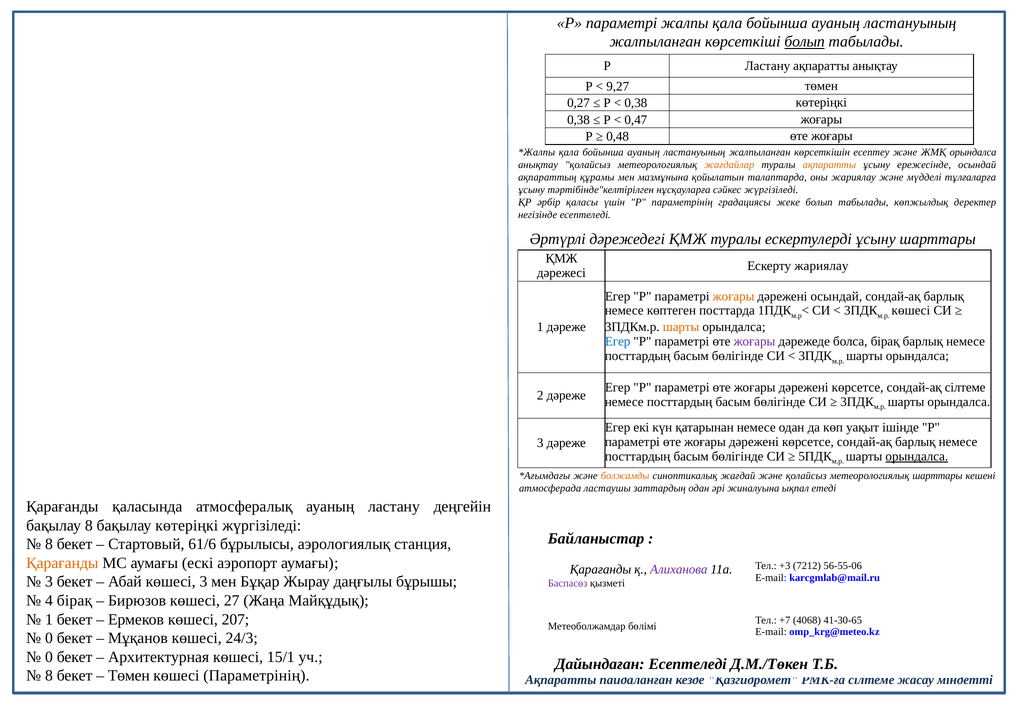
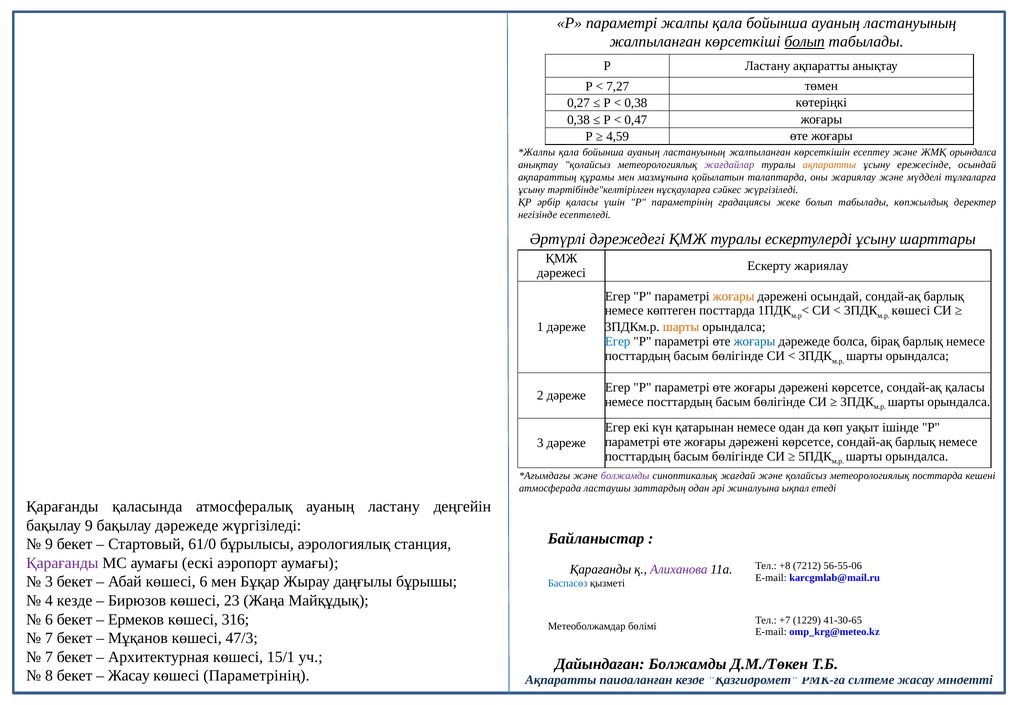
9,27: 9,27 -> 7,27 (618, 86)
0,48: 0,48 -> 4,59 (618, 137)
жағдайлар colour: orange -> purple (729, 165)
жоғары colour: purple -> blue (754, 341)
сондай-ақ сілтеме: сілтеме -> қаласы (965, 387)
орындалса underline: present -> none (917, 456)
болжамды colour: orange -> purple (625, 476)
метеорологиялық шарттары: шарттары -> посттарда (937, 476)
бақылау 8: 8 -> 9 (89, 525)
бақылау көтеріңкі: көтеріңкі -> дәрежеде (187, 525)
8: 8 -> 9 (49, 544)
61/6: 61/6 -> 61/0 (202, 544)
Қарағанды colour: orange -> purple (62, 563)
+3: +3 -> +8 (785, 566)
көшесі 3: 3 -> 6 (203, 582)
Баспасөз colour: purple -> blue (568, 583)
4 бірақ: бірақ -> кезде (75, 600)
27: 27 -> 23 (232, 600)
1: 1 -> 6 (49, 619)
207: 207 -> 316 (235, 619)
4068: 4068 -> 1229 (807, 620)
0: 0 -> 7 (49, 638)
24/3: 24/3 -> 47/3 (242, 638)
0: 0 -> 7 (49, 657)
Дайындаған Есептеледі: Есептеледі -> Болжамды (688, 664)
Төмен: Төмен -> Жасау (129, 676)
